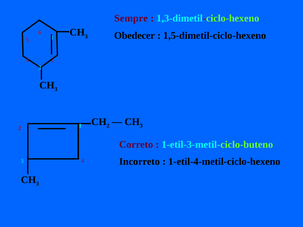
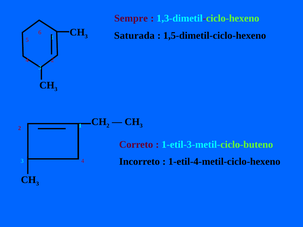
Obedecer: Obedecer -> Saturada (134, 36)
